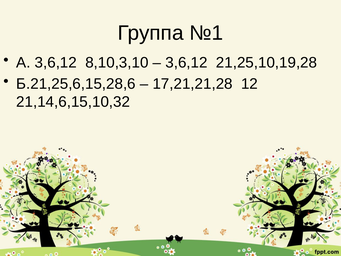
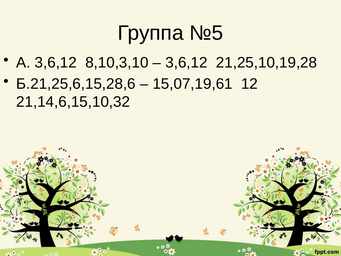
№1: №1 -> №5 (206, 33)
17,21,21,28: 17,21,21,28 -> 15,07,19,61 (193, 84)
